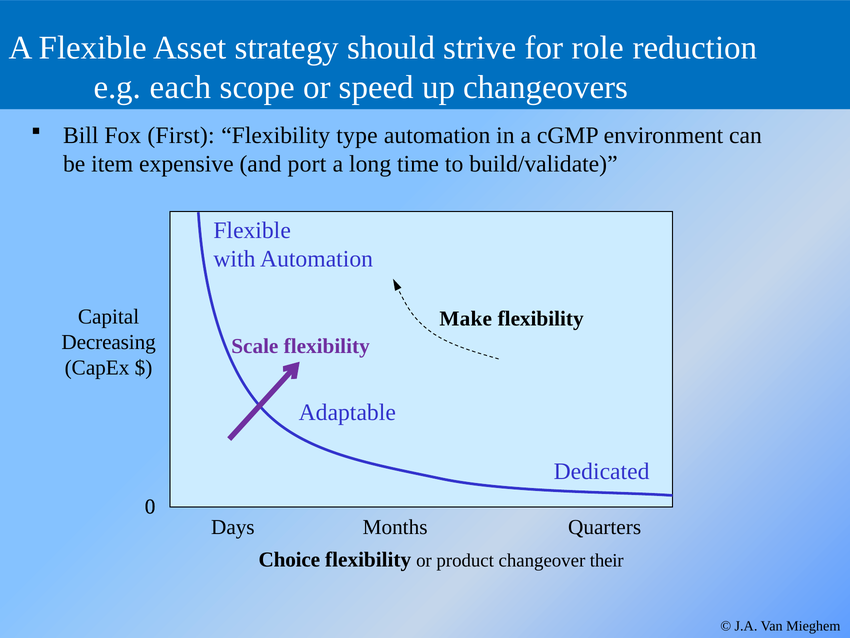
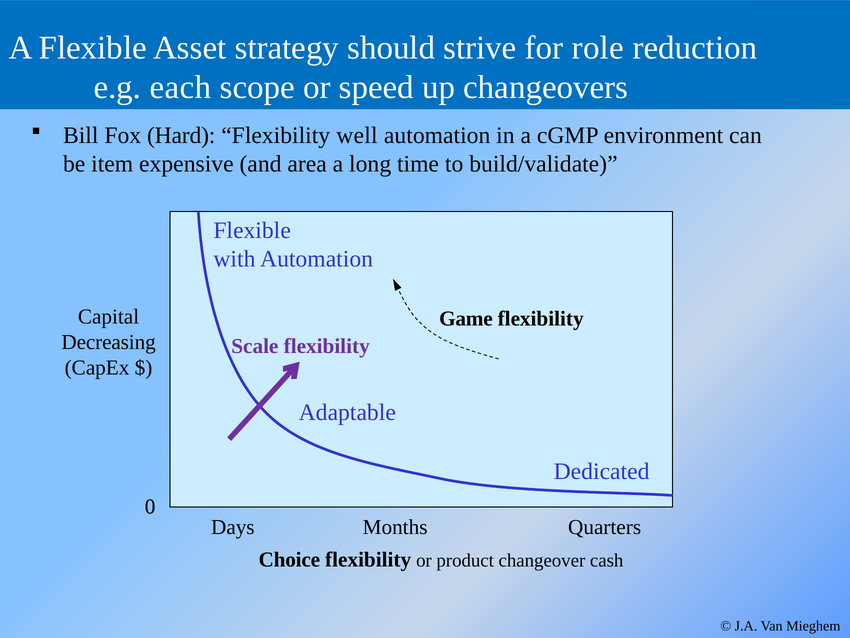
First: First -> Hard (181, 136)
type: type -> well (357, 136)
port: port -> area (307, 164)
Make: Make -> Game (466, 318)
their: their -> cash (607, 560)
